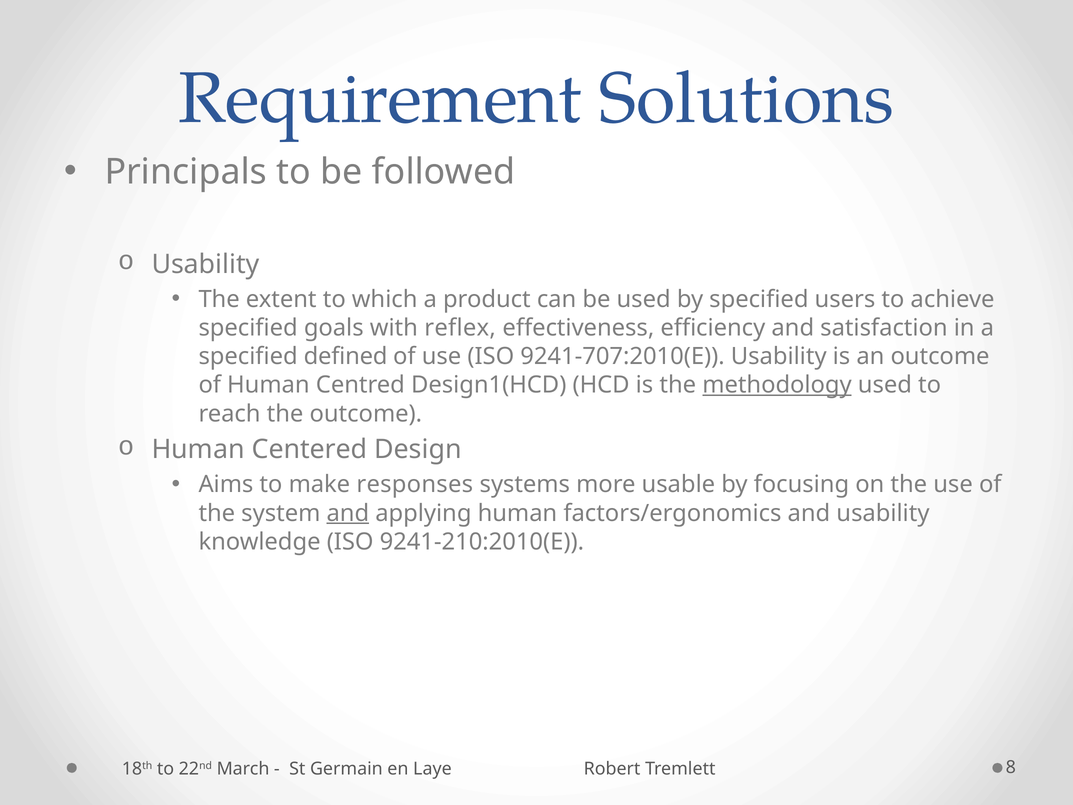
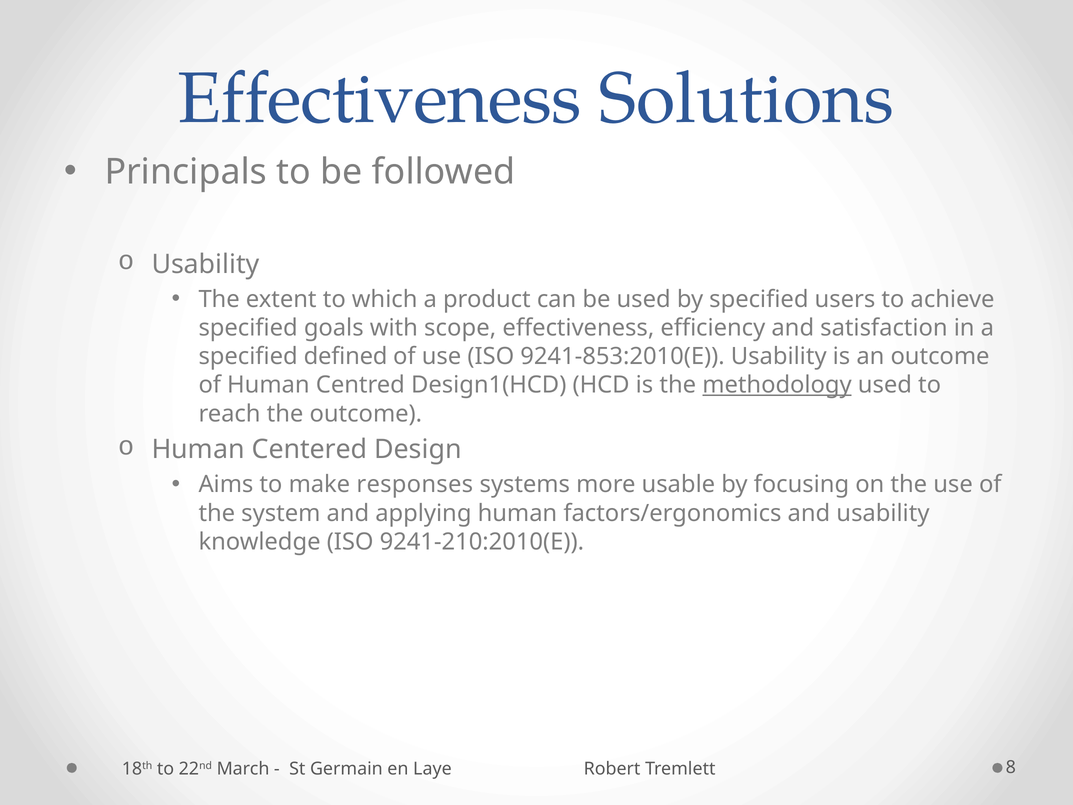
Requirement: Requirement -> Effectiveness (380, 99)
reflex: reflex -> scope (460, 328)
9241-707:2010(E: 9241-707:2010(E -> 9241-853:2010(E (623, 356)
and underline: present -> none (348, 513)
